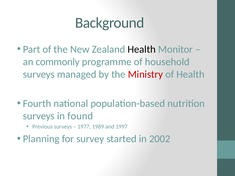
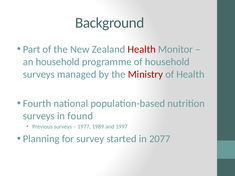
Health colour: black -> red (142, 49)
an commonly: commonly -> household (58, 62)
2002: 2002 -> 2077 (160, 139)
